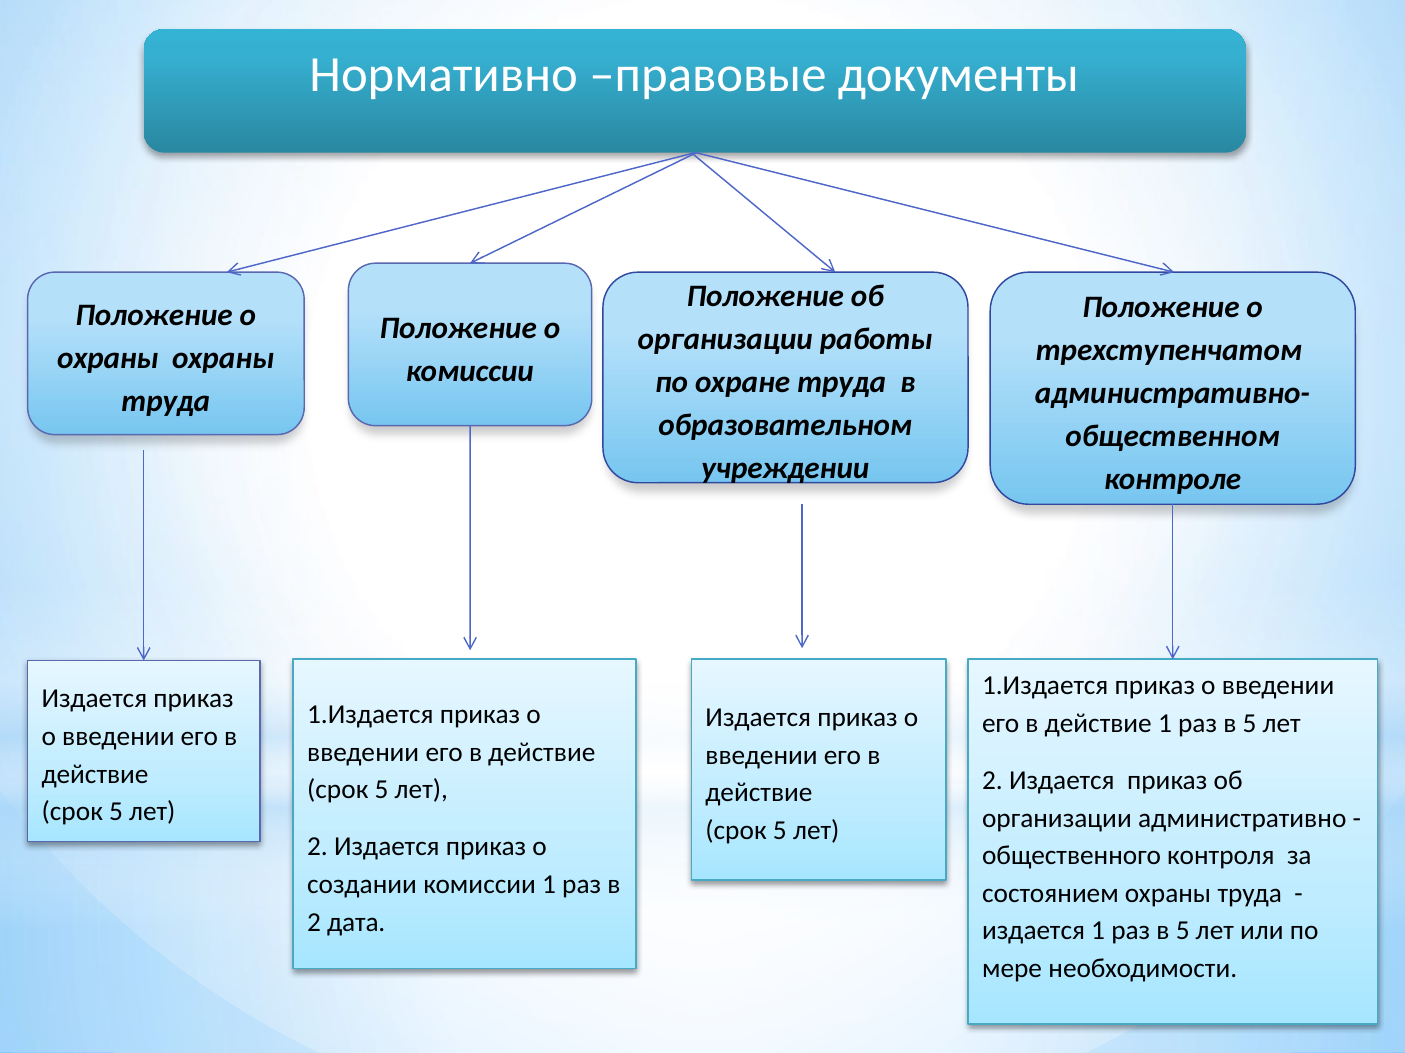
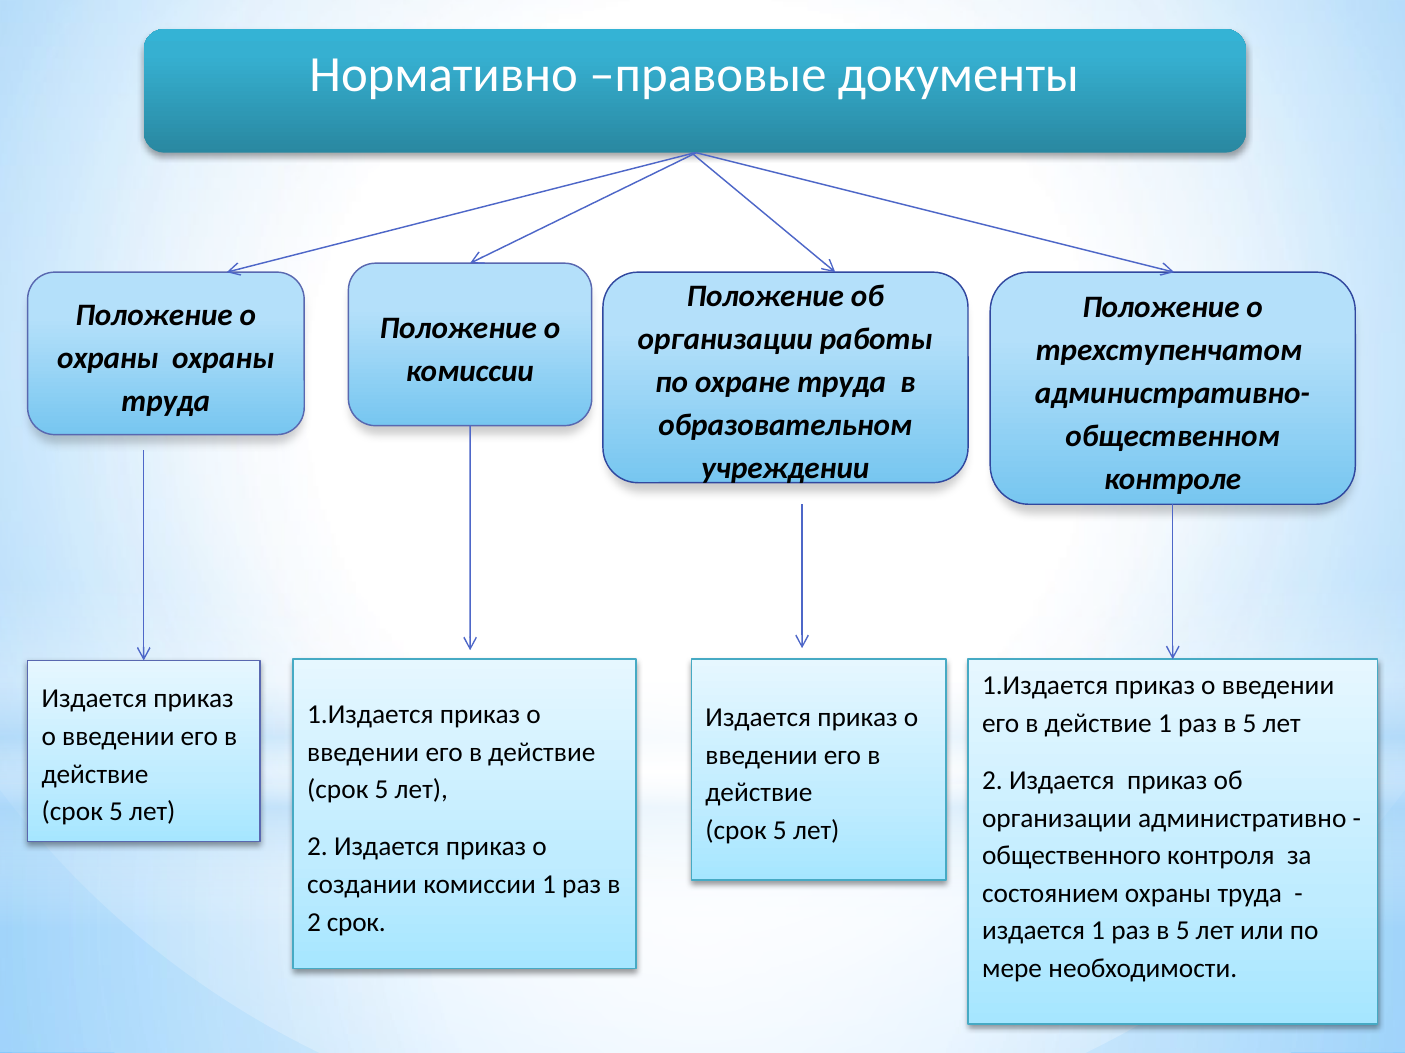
2 дата: дата -> срок (356, 923)
